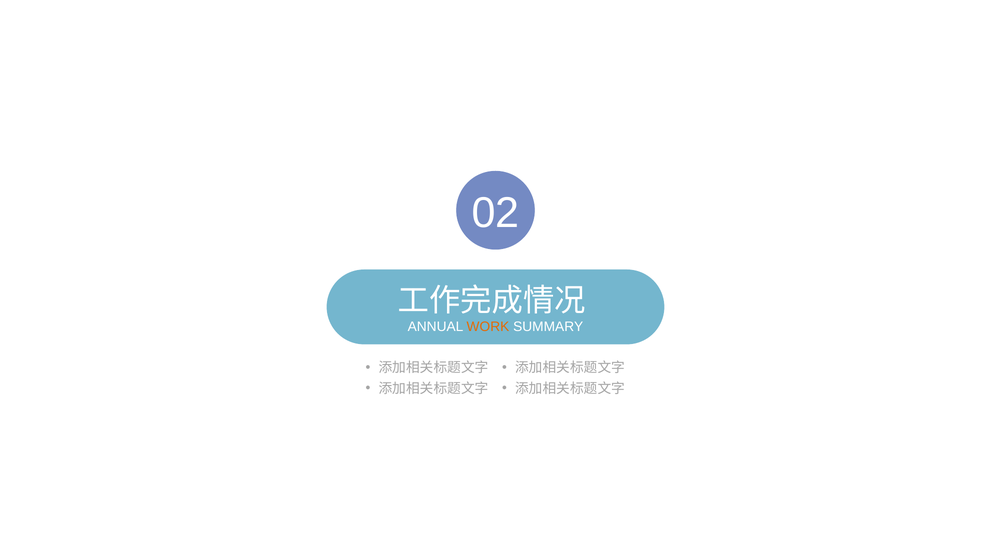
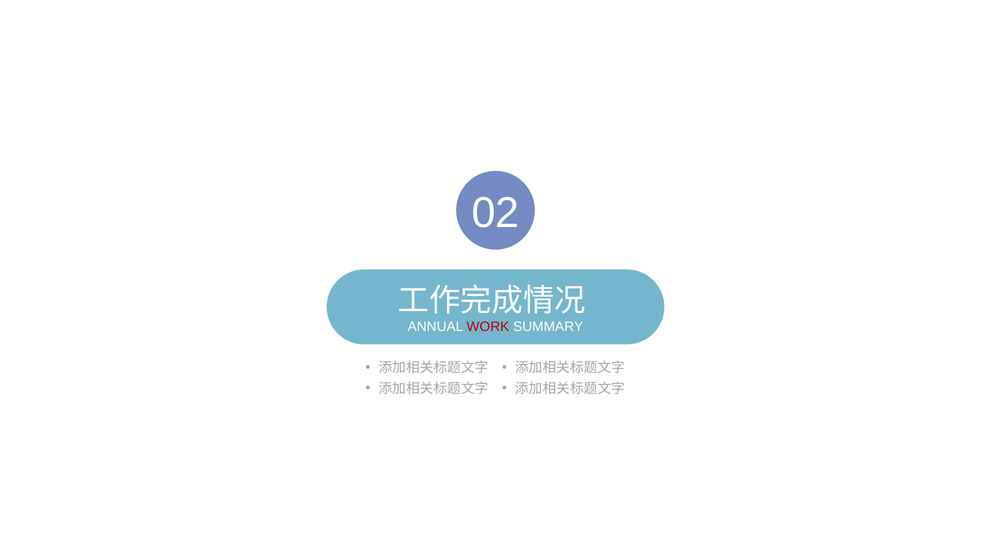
WORK colour: orange -> red (488, 326)
